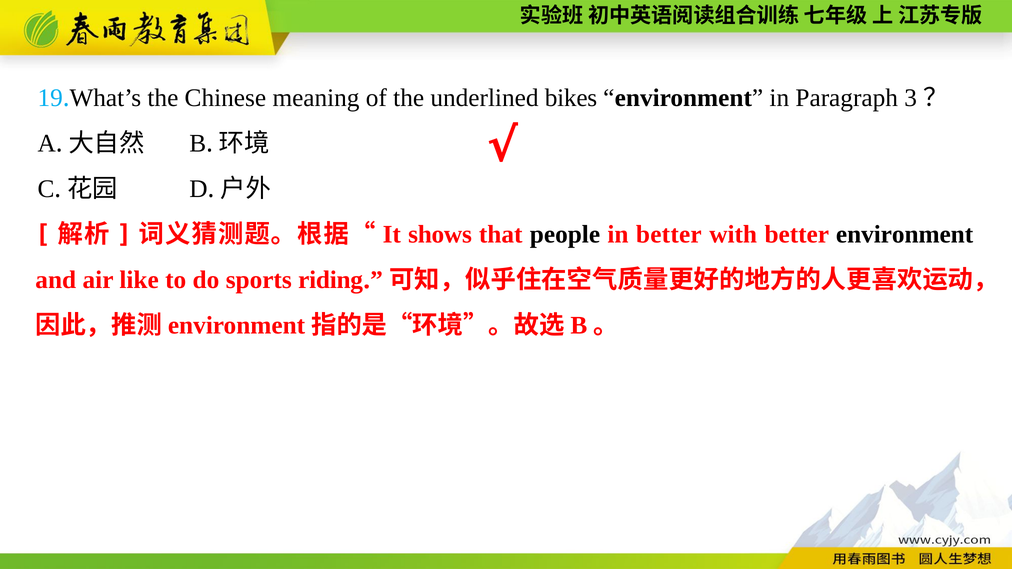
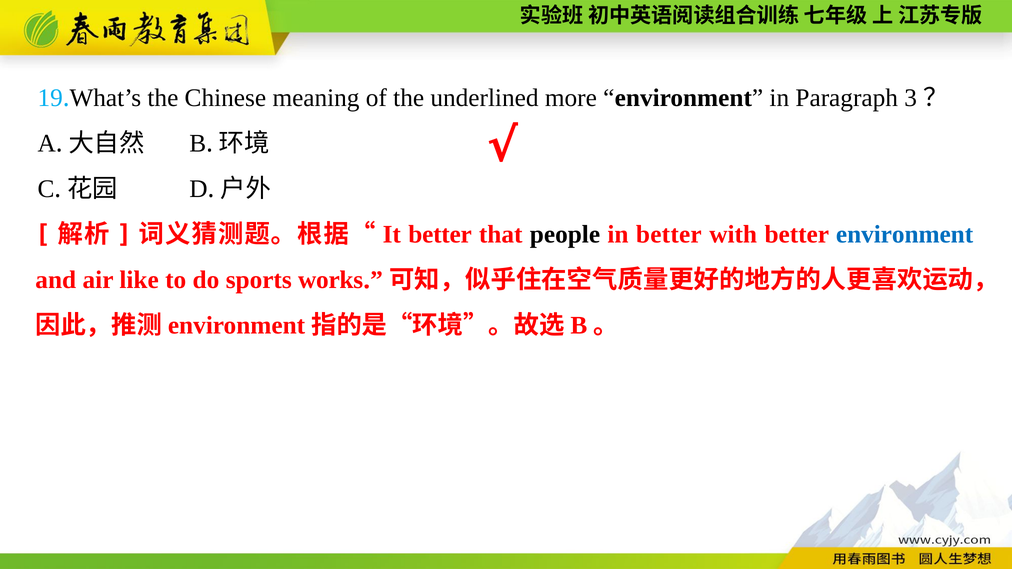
bikes: bikes -> more (571, 98)
shows: shows -> better (440, 235)
environment colour: black -> blue (905, 235)
riding: riding -> works (331, 280)
